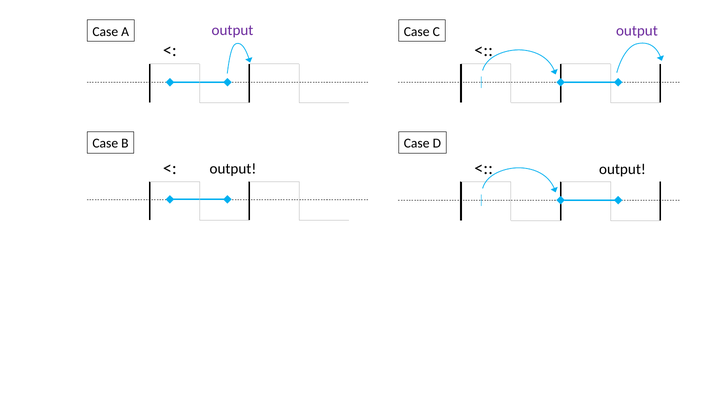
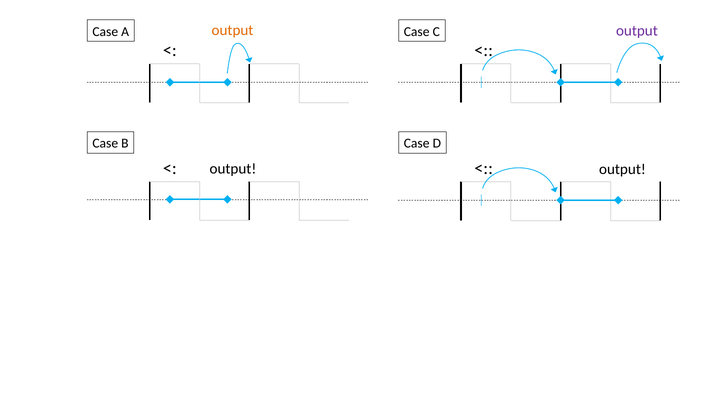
output colour: purple -> orange (232, 30)
